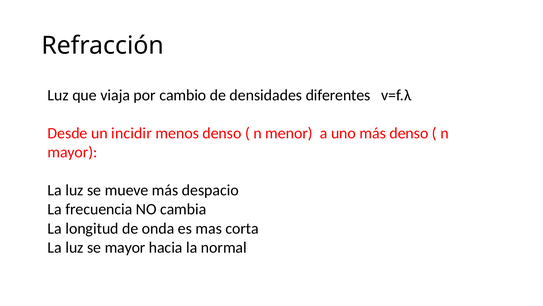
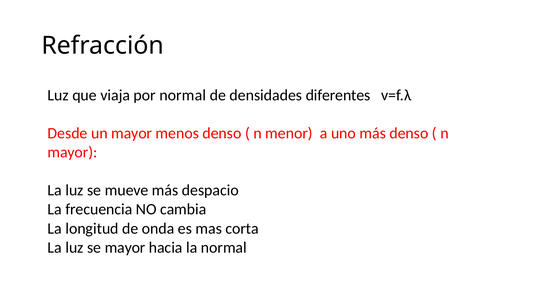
por cambio: cambio -> normal (183, 95)
un incidir: incidir -> mayor (132, 133)
